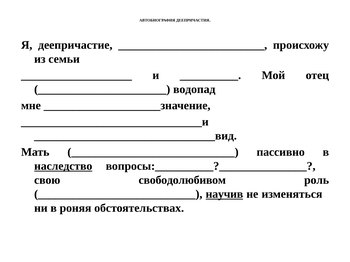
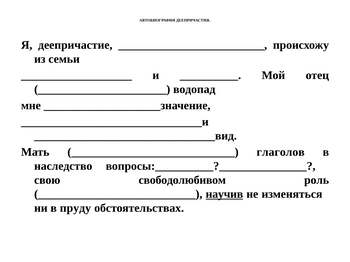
пассивно: пассивно -> глаголов (281, 152)
наследство underline: present -> none (63, 166)
роняя: роняя -> пруду (75, 208)
